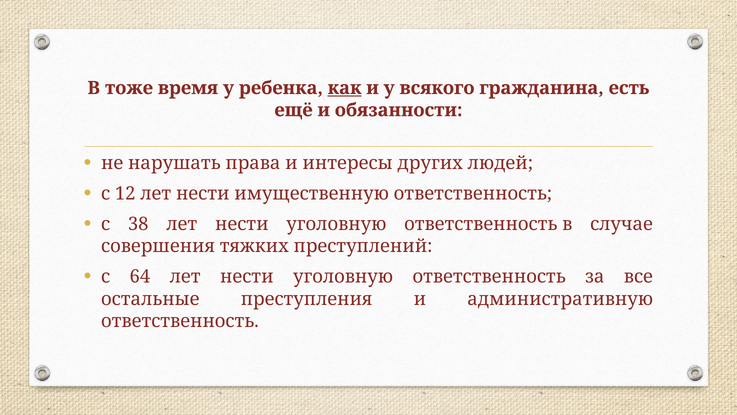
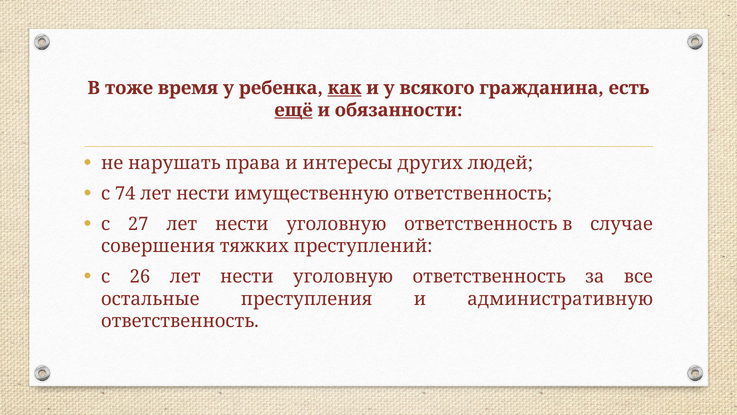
ещё underline: none -> present (294, 110)
12: 12 -> 74 (125, 194)
38: 38 -> 27 (138, 224)
64: 64 -> 26 (140, 277)
